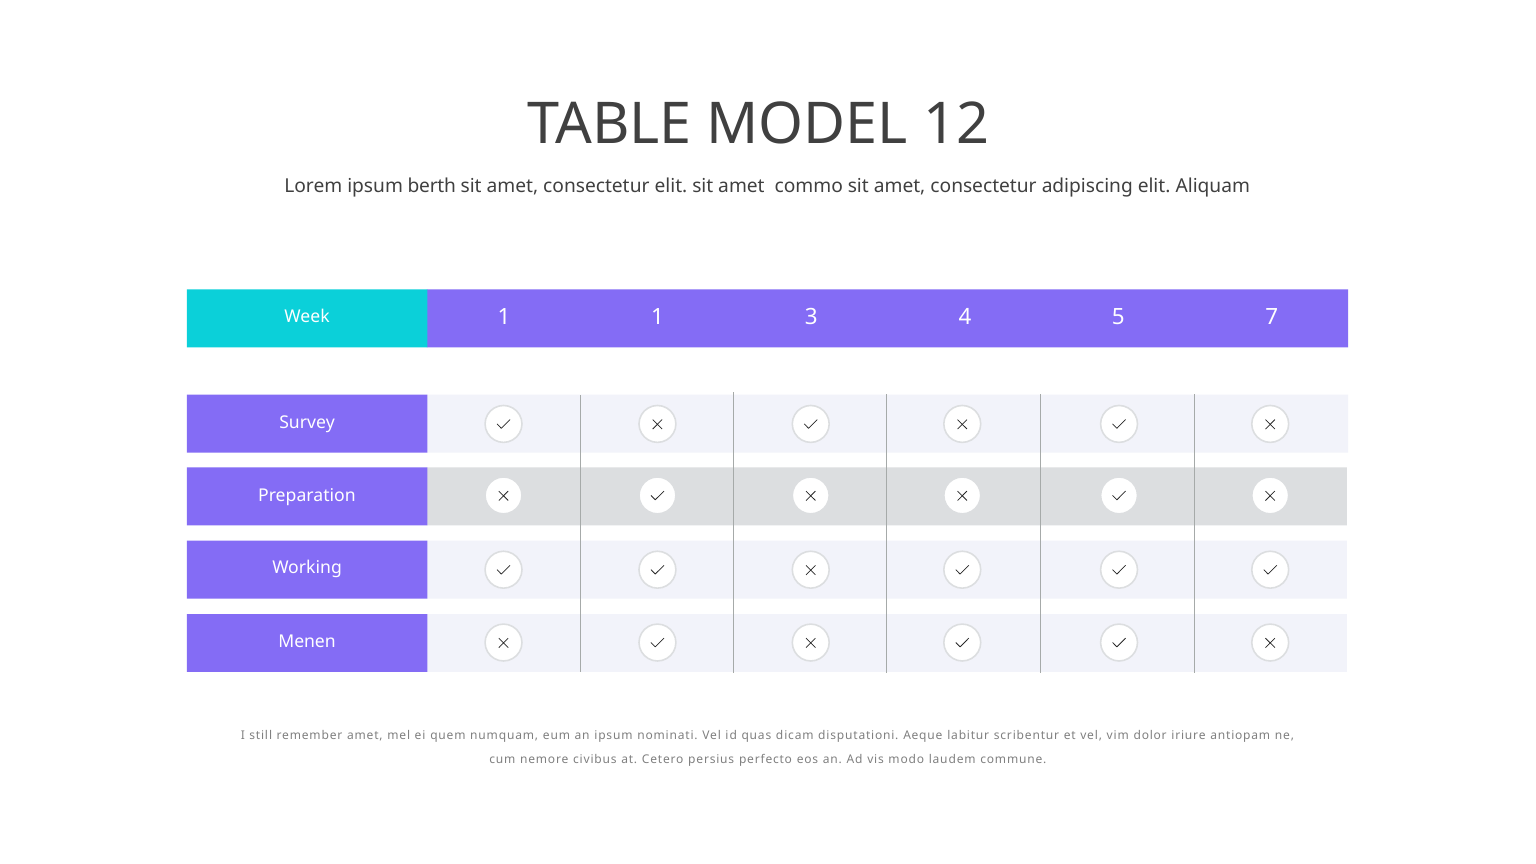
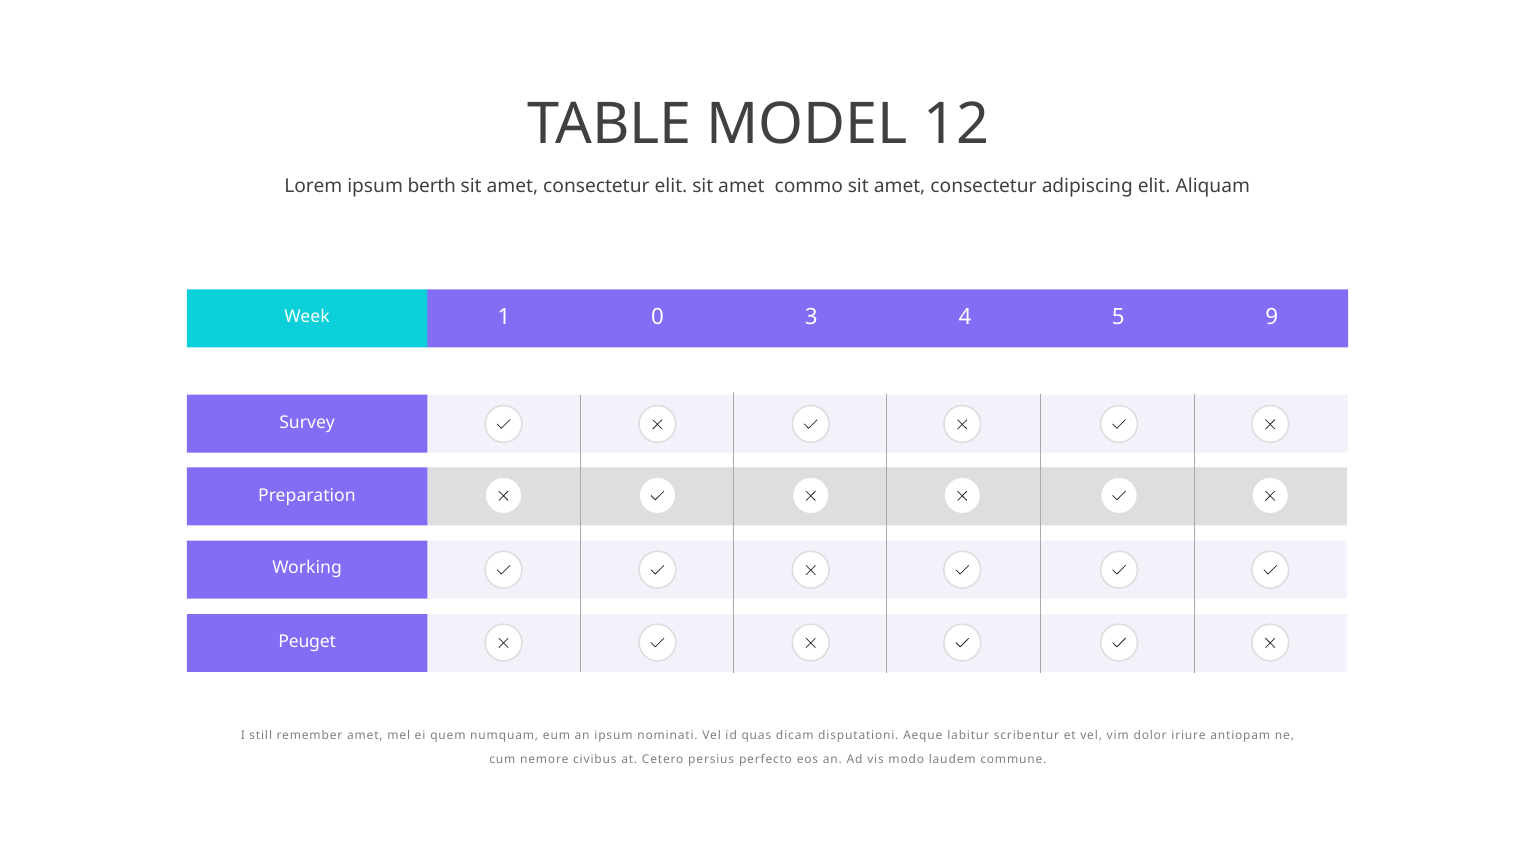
1 1: 1 -> 0 (658, 317)
7: 7 -> 9 (1272, 317)
Menen: Menen -> Peuget (307, 641)
